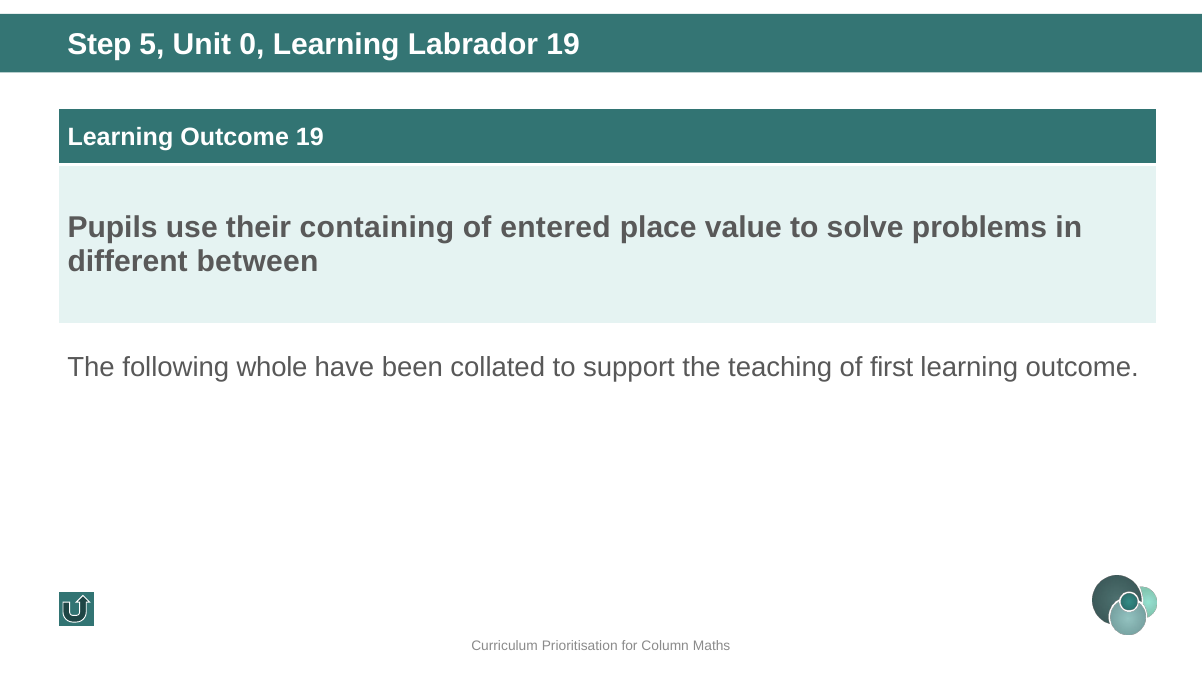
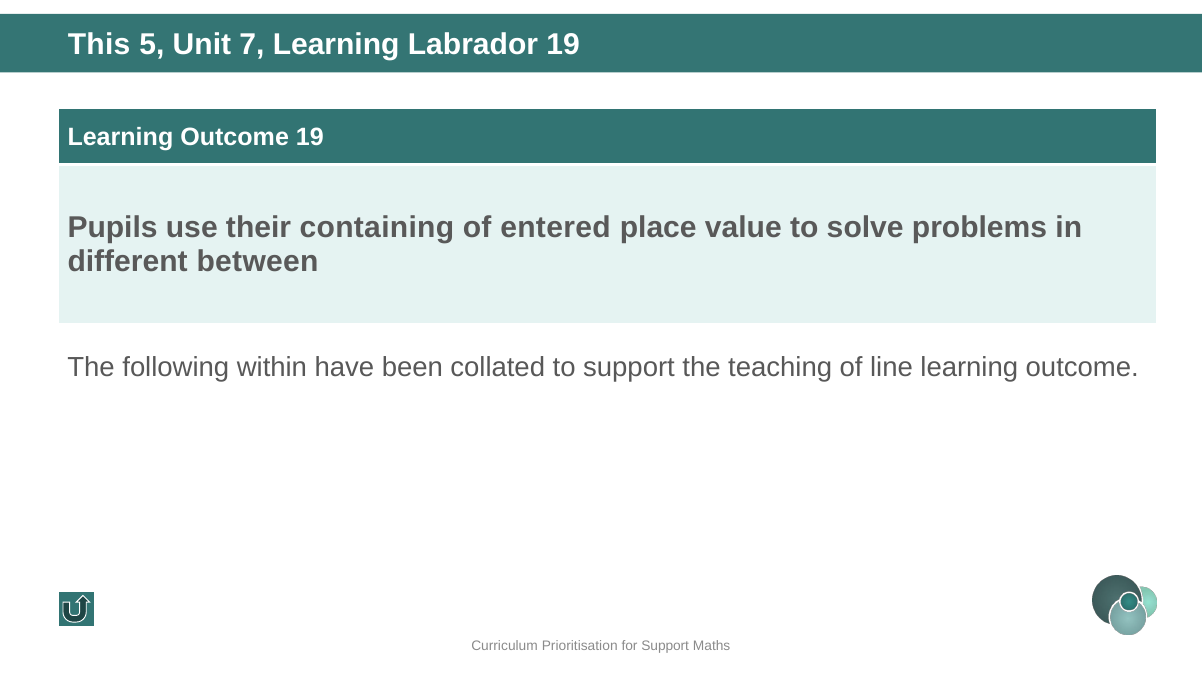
Step: Step -> This (99, 45)
0: 0 -> 7 (252, 45)
whole: whole -> within (272, 368)
first: first -> line (892, 368)
for Column: Column -> Support (665, 646)
